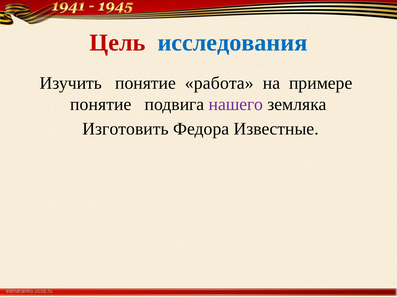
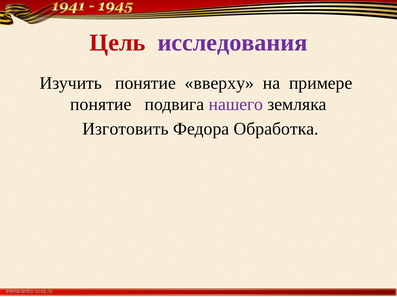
исследования colour: blue -> purple (232, 43)
работа: работа -> вверху (219, 83)
Известные: Известные -> Обработка (276, 129)
